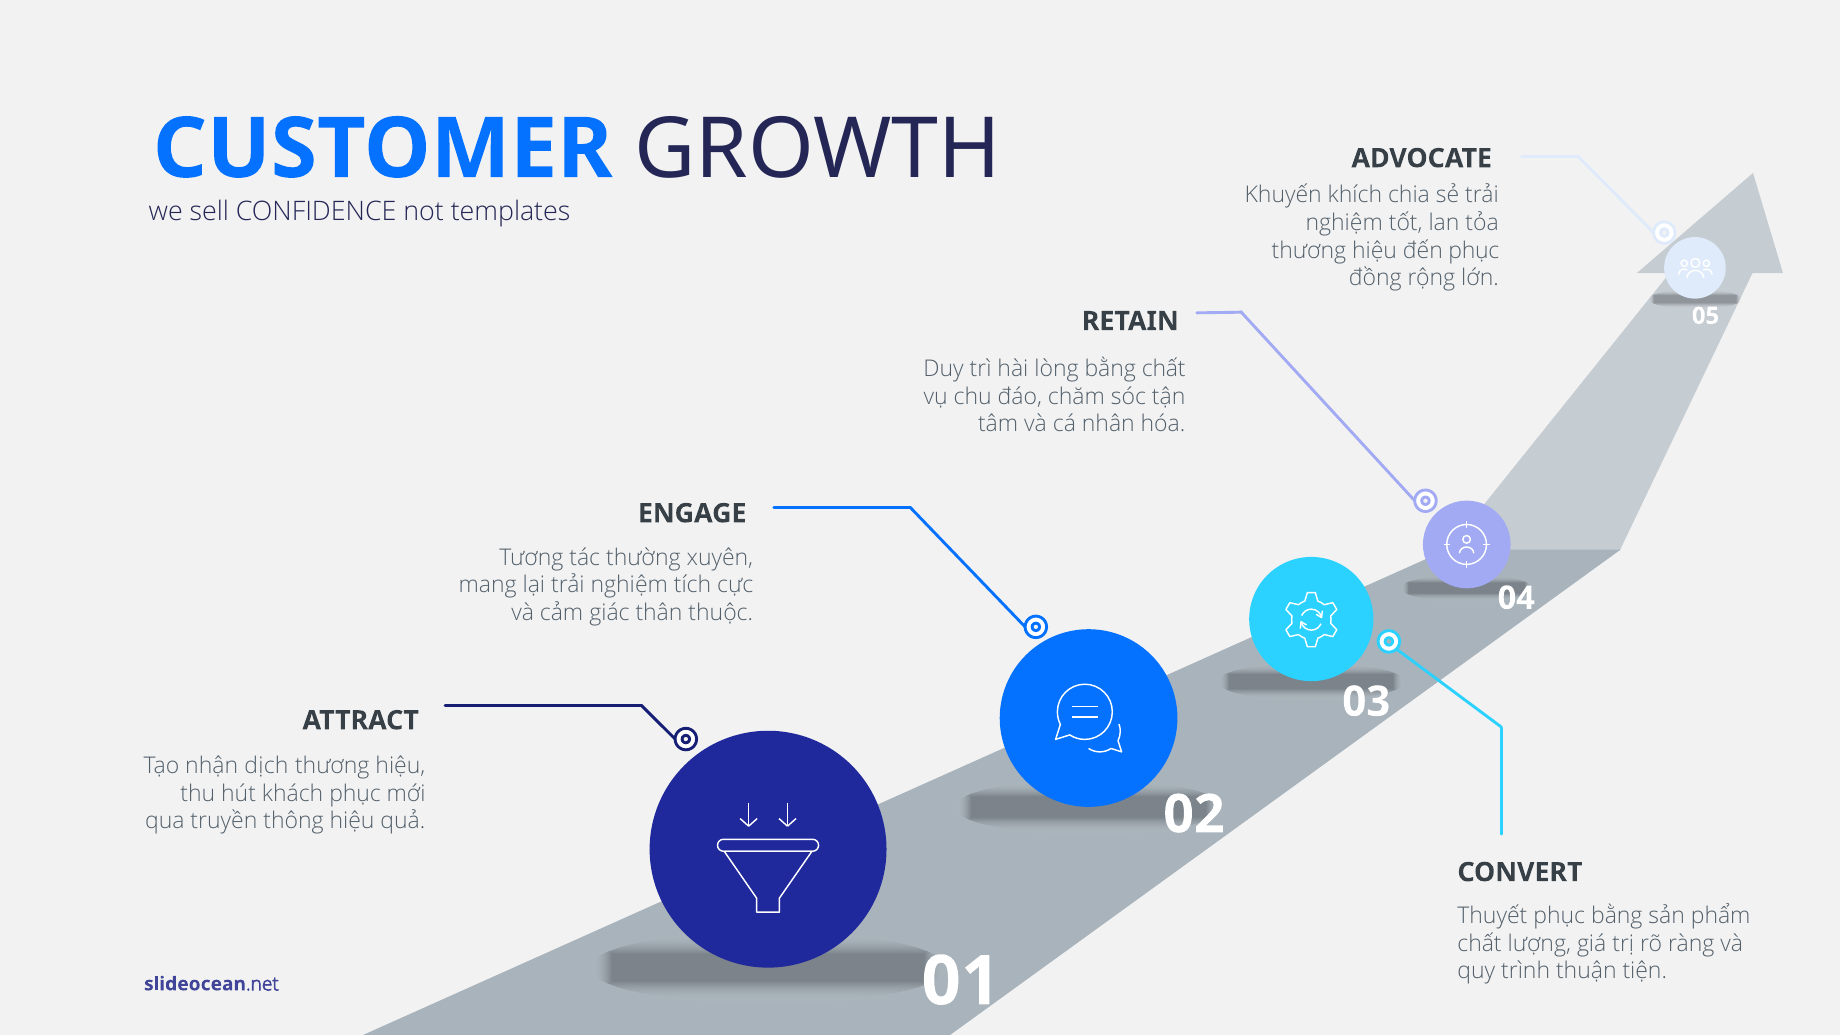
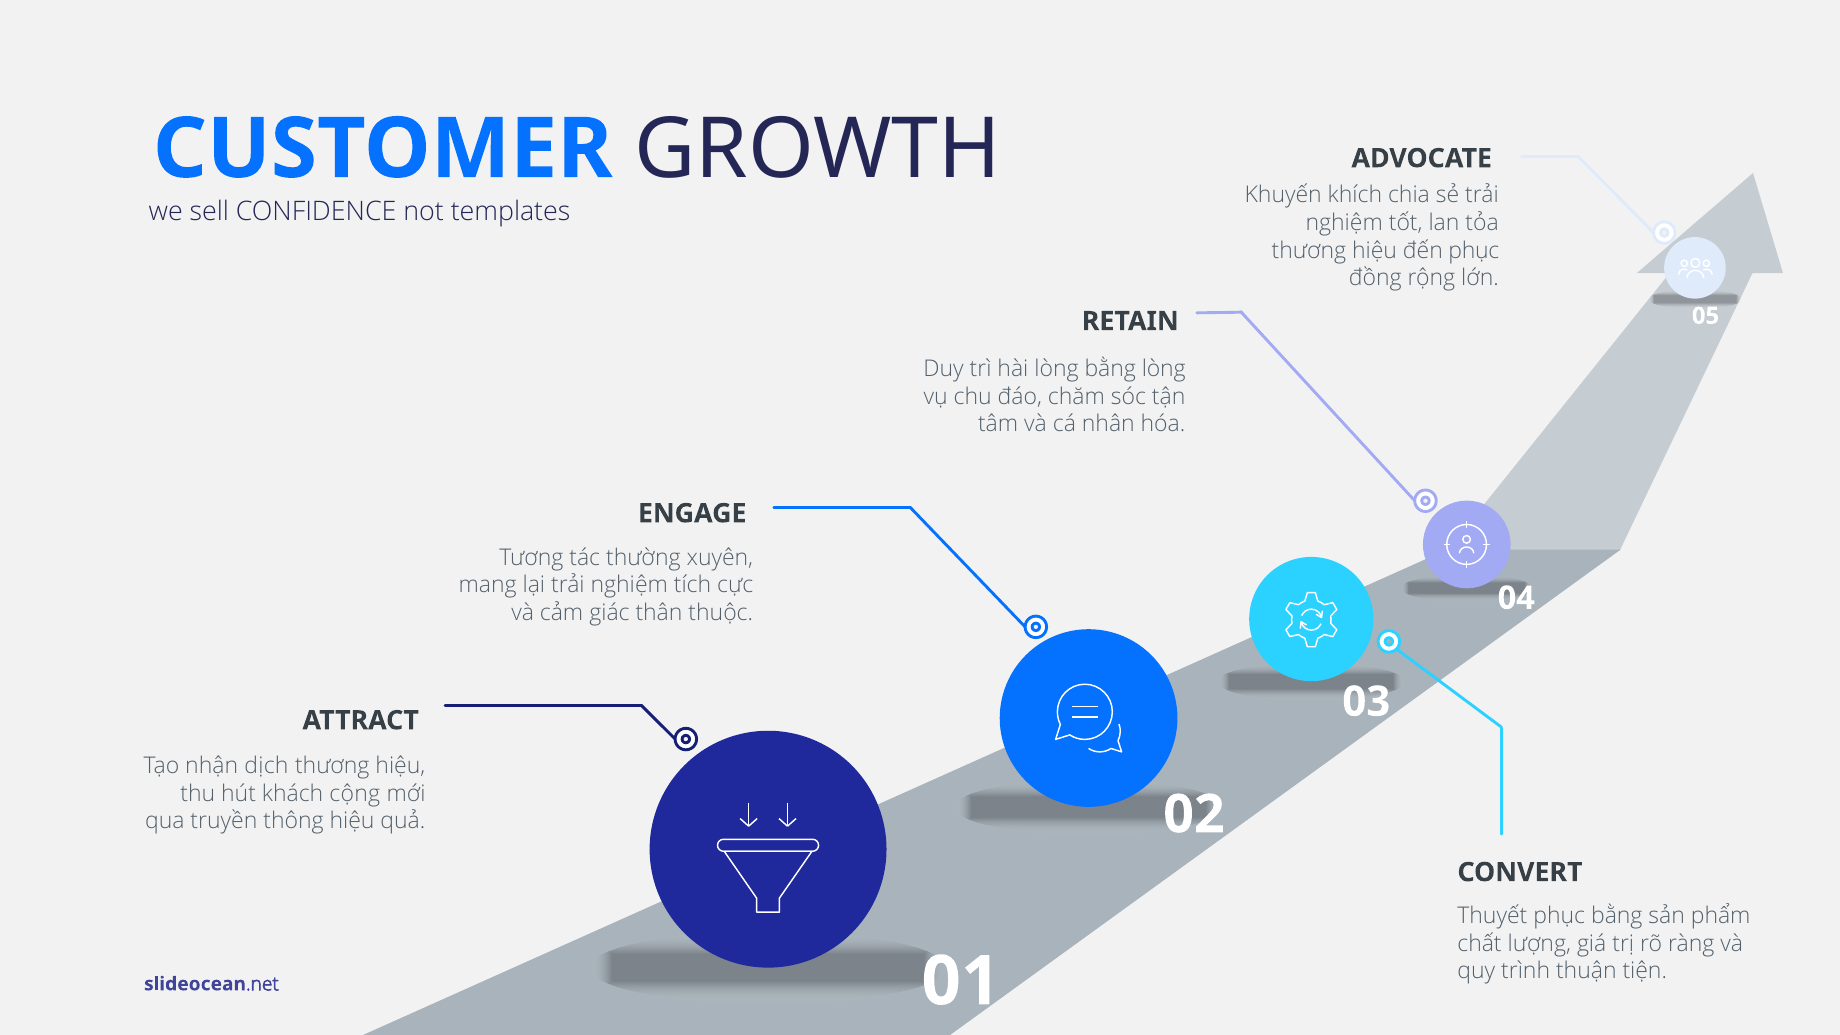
bằng chất: chất -> lòng (1164, 369)
khách phục: phục -> cộng (355, 794)
